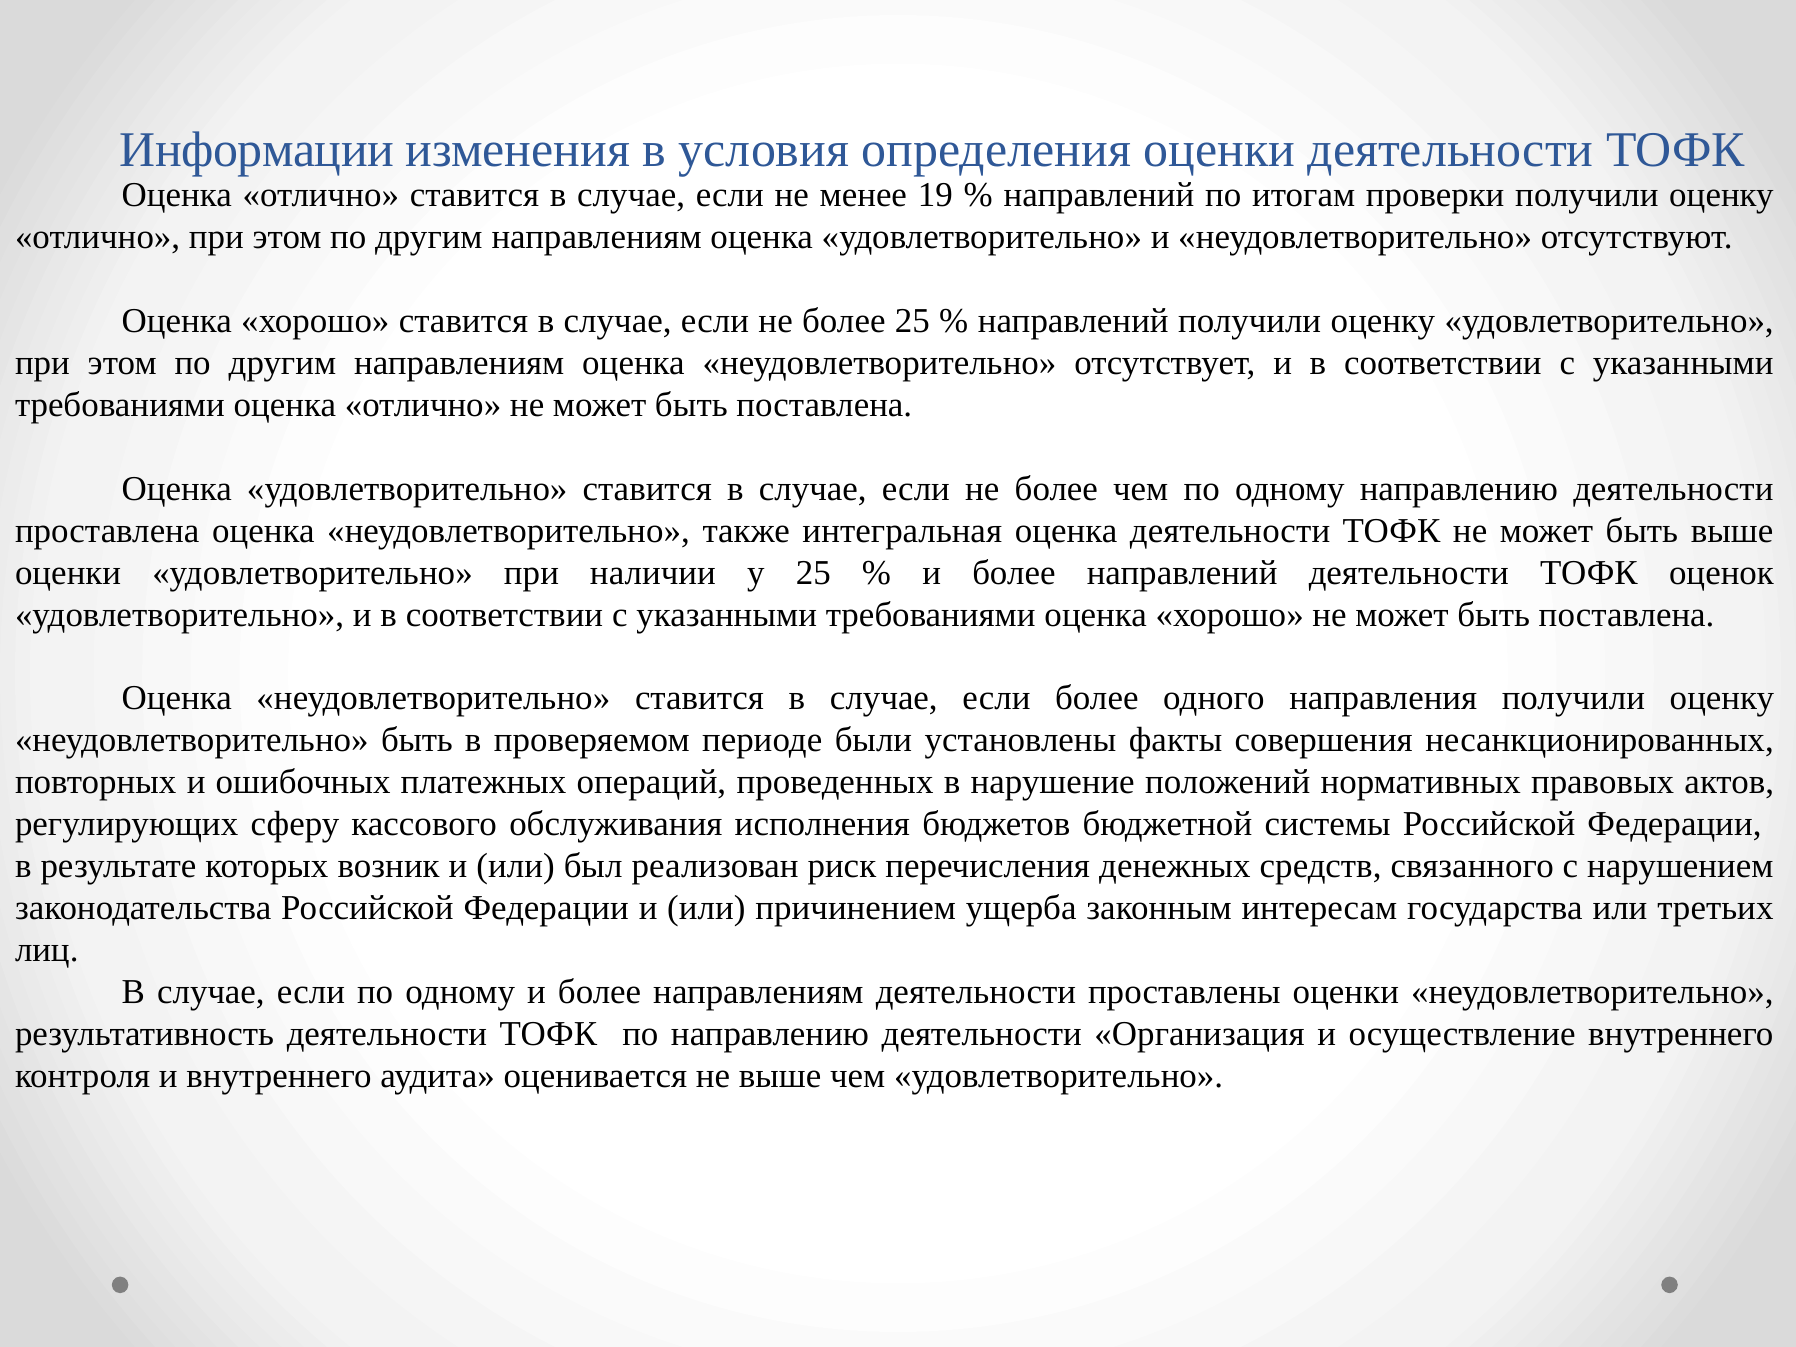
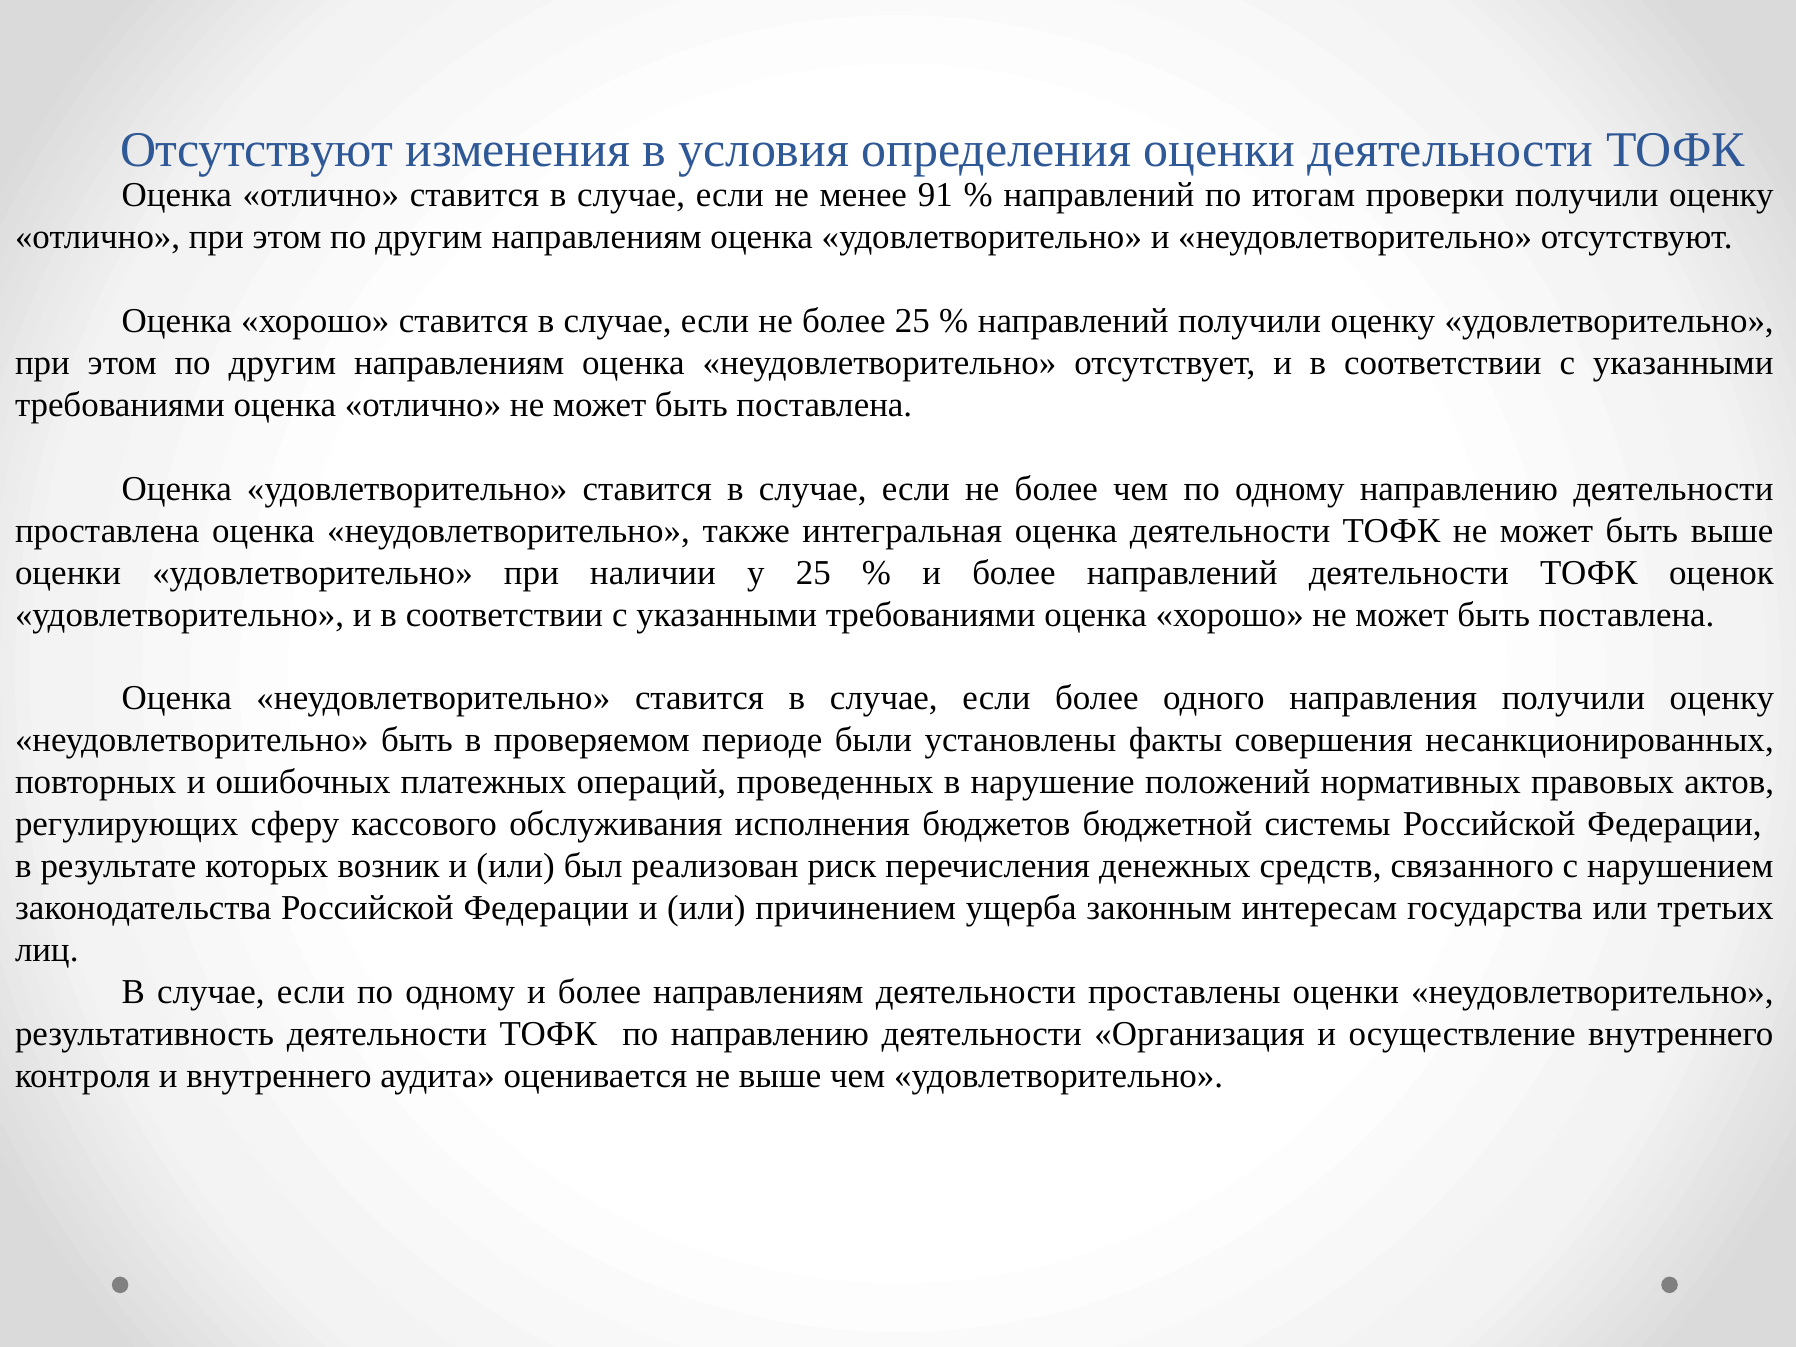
Информации: Информации -> Отсутствуют (257, 150)
19: 19 -> 91 (935, 195)
